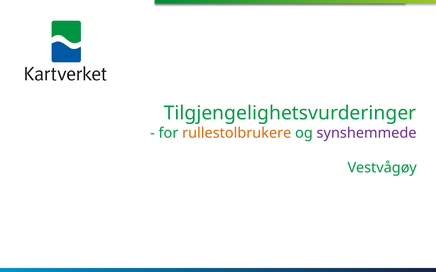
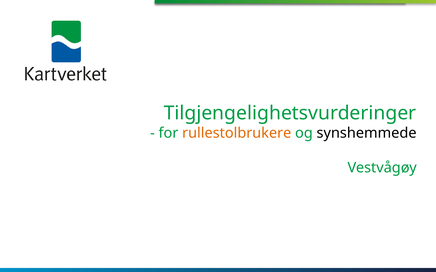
synshemmede colour: purple -> black (367, 133)
